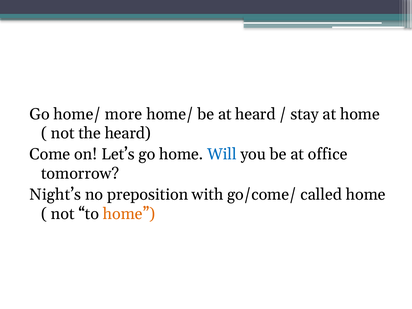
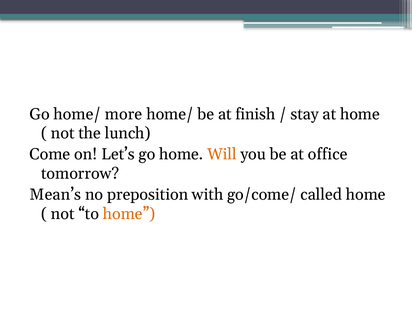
at heard: heard -> finish (255, 114)
the heard: heard -> lunch (128, 133)
Will colour: blue -> orange (222, 154)
Night’s: Night’s -> Mean’s (55, 194)
